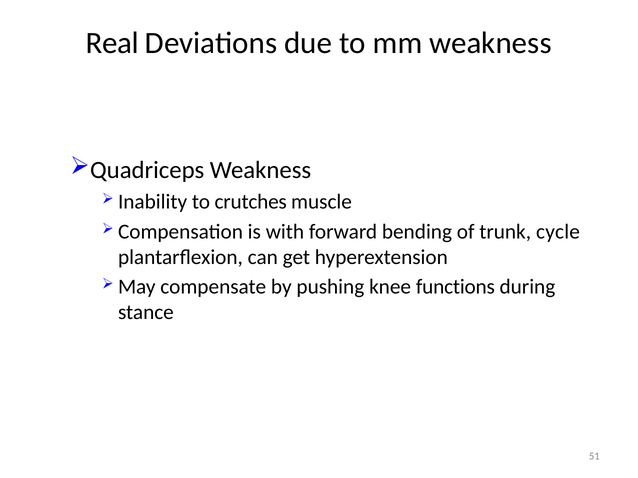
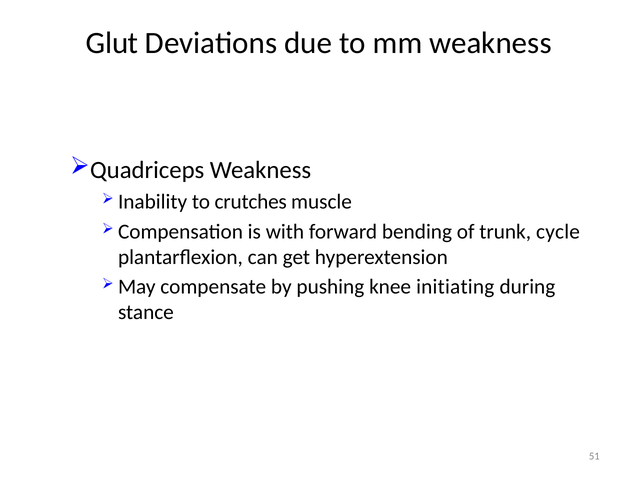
Real: Real -> Glut (112, 43)
functions: functions -> initiating (455, 287)
